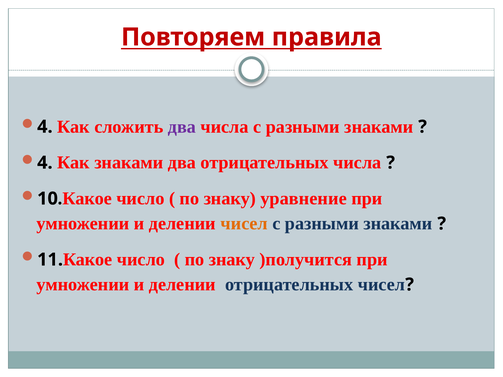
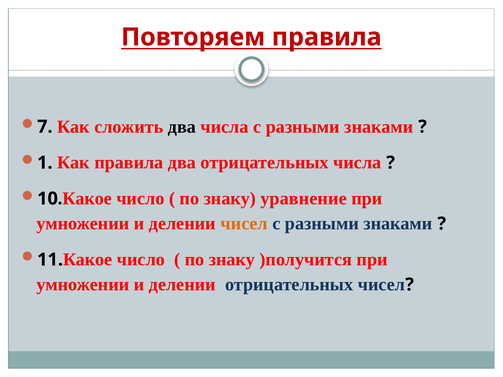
4: 4 -> 7 (45, 127)
два colour: purple -> black (182, 127)
4: 4 -> 1 (45, 163)
Как знаками: знаками -> правила (129, 163)
